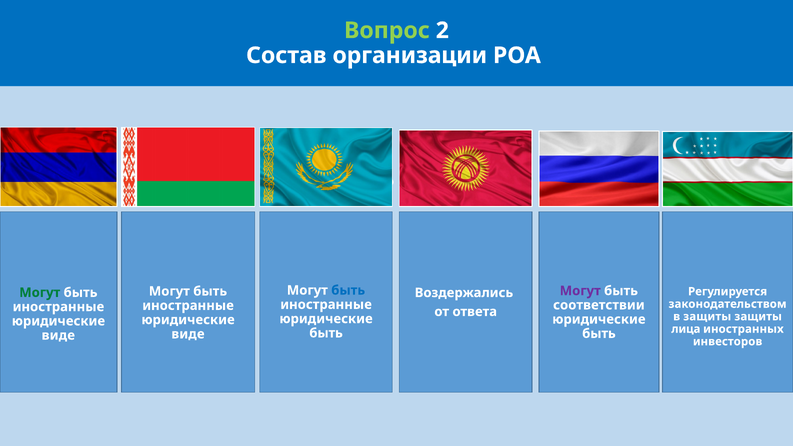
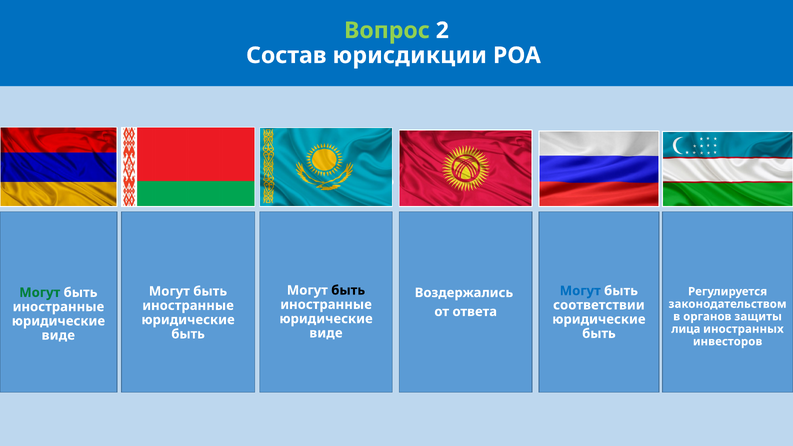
организации: организации -> юрисдикции (410, 55)
быть colour: blue -> black (348, 290)
Могут colour: purple -> blue (580, 291)
в защиты: защиты -> органов (707, 317)
быть: быть -> виде (326, 333)
виде: виде -> быть (188, 334)
